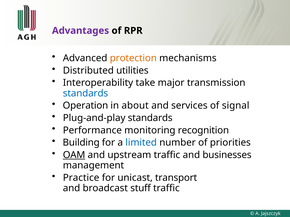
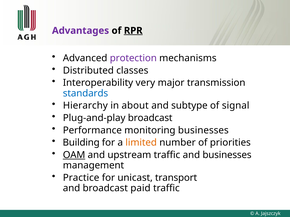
RPR underline: none -> present (133, 31)
protection colour: orange -> purple (133, 58)
utilities: utilities -> classes (132, 71)
take: take -> very (145, 83)
Operation: Operation -> Hierarchy (85, 106)
services: services -> subtype (189, 106)
Plug-and-play standards: standards -> broadcast (150, 118)
monitoring recognition: recognition -> businesses (203, 131)
limited colour: blue -> orange (141, 143)
stuff: stuff -> paid (140, 188)
